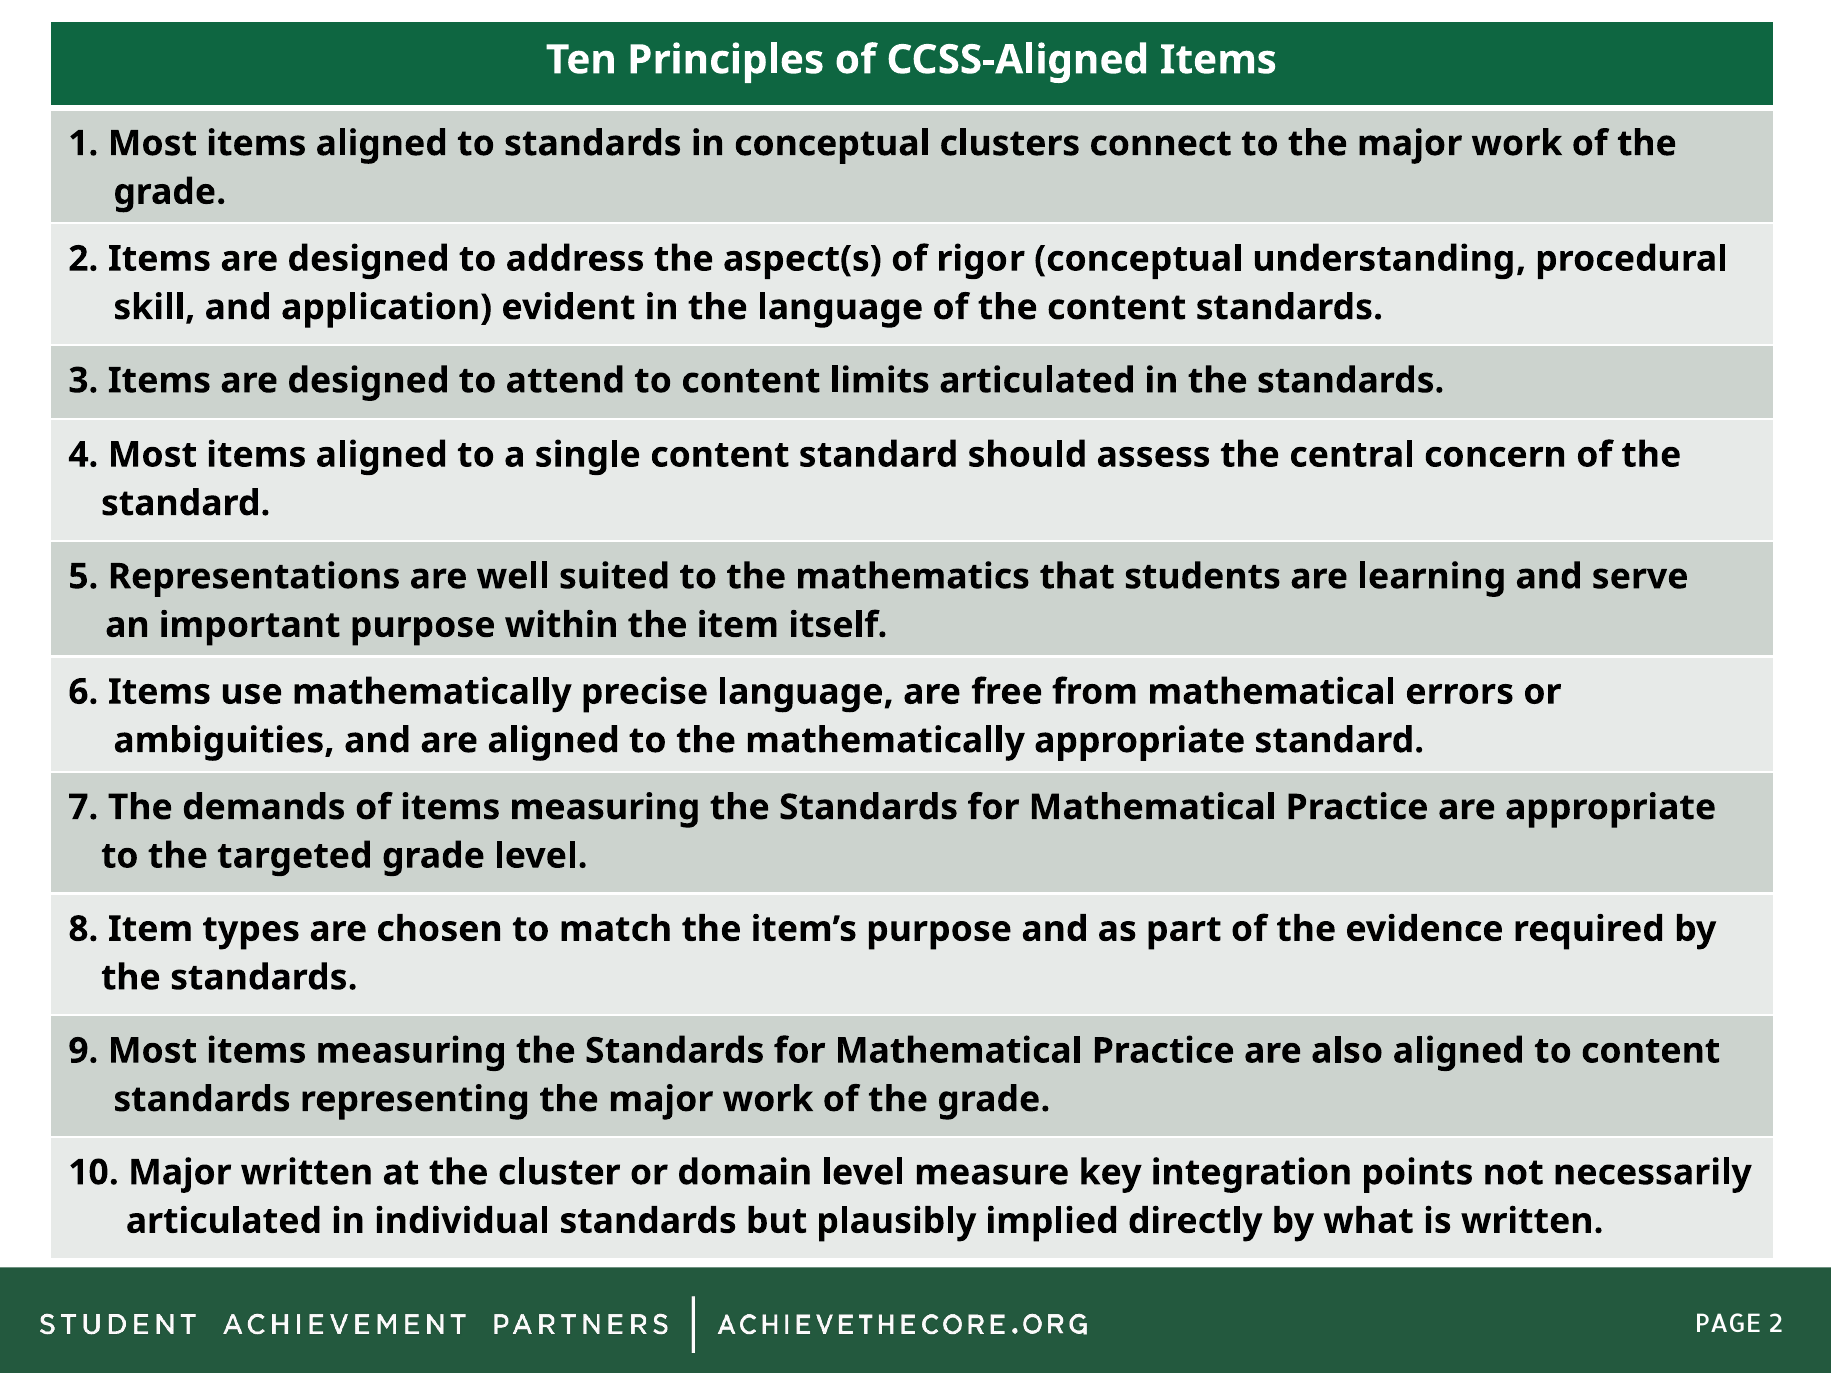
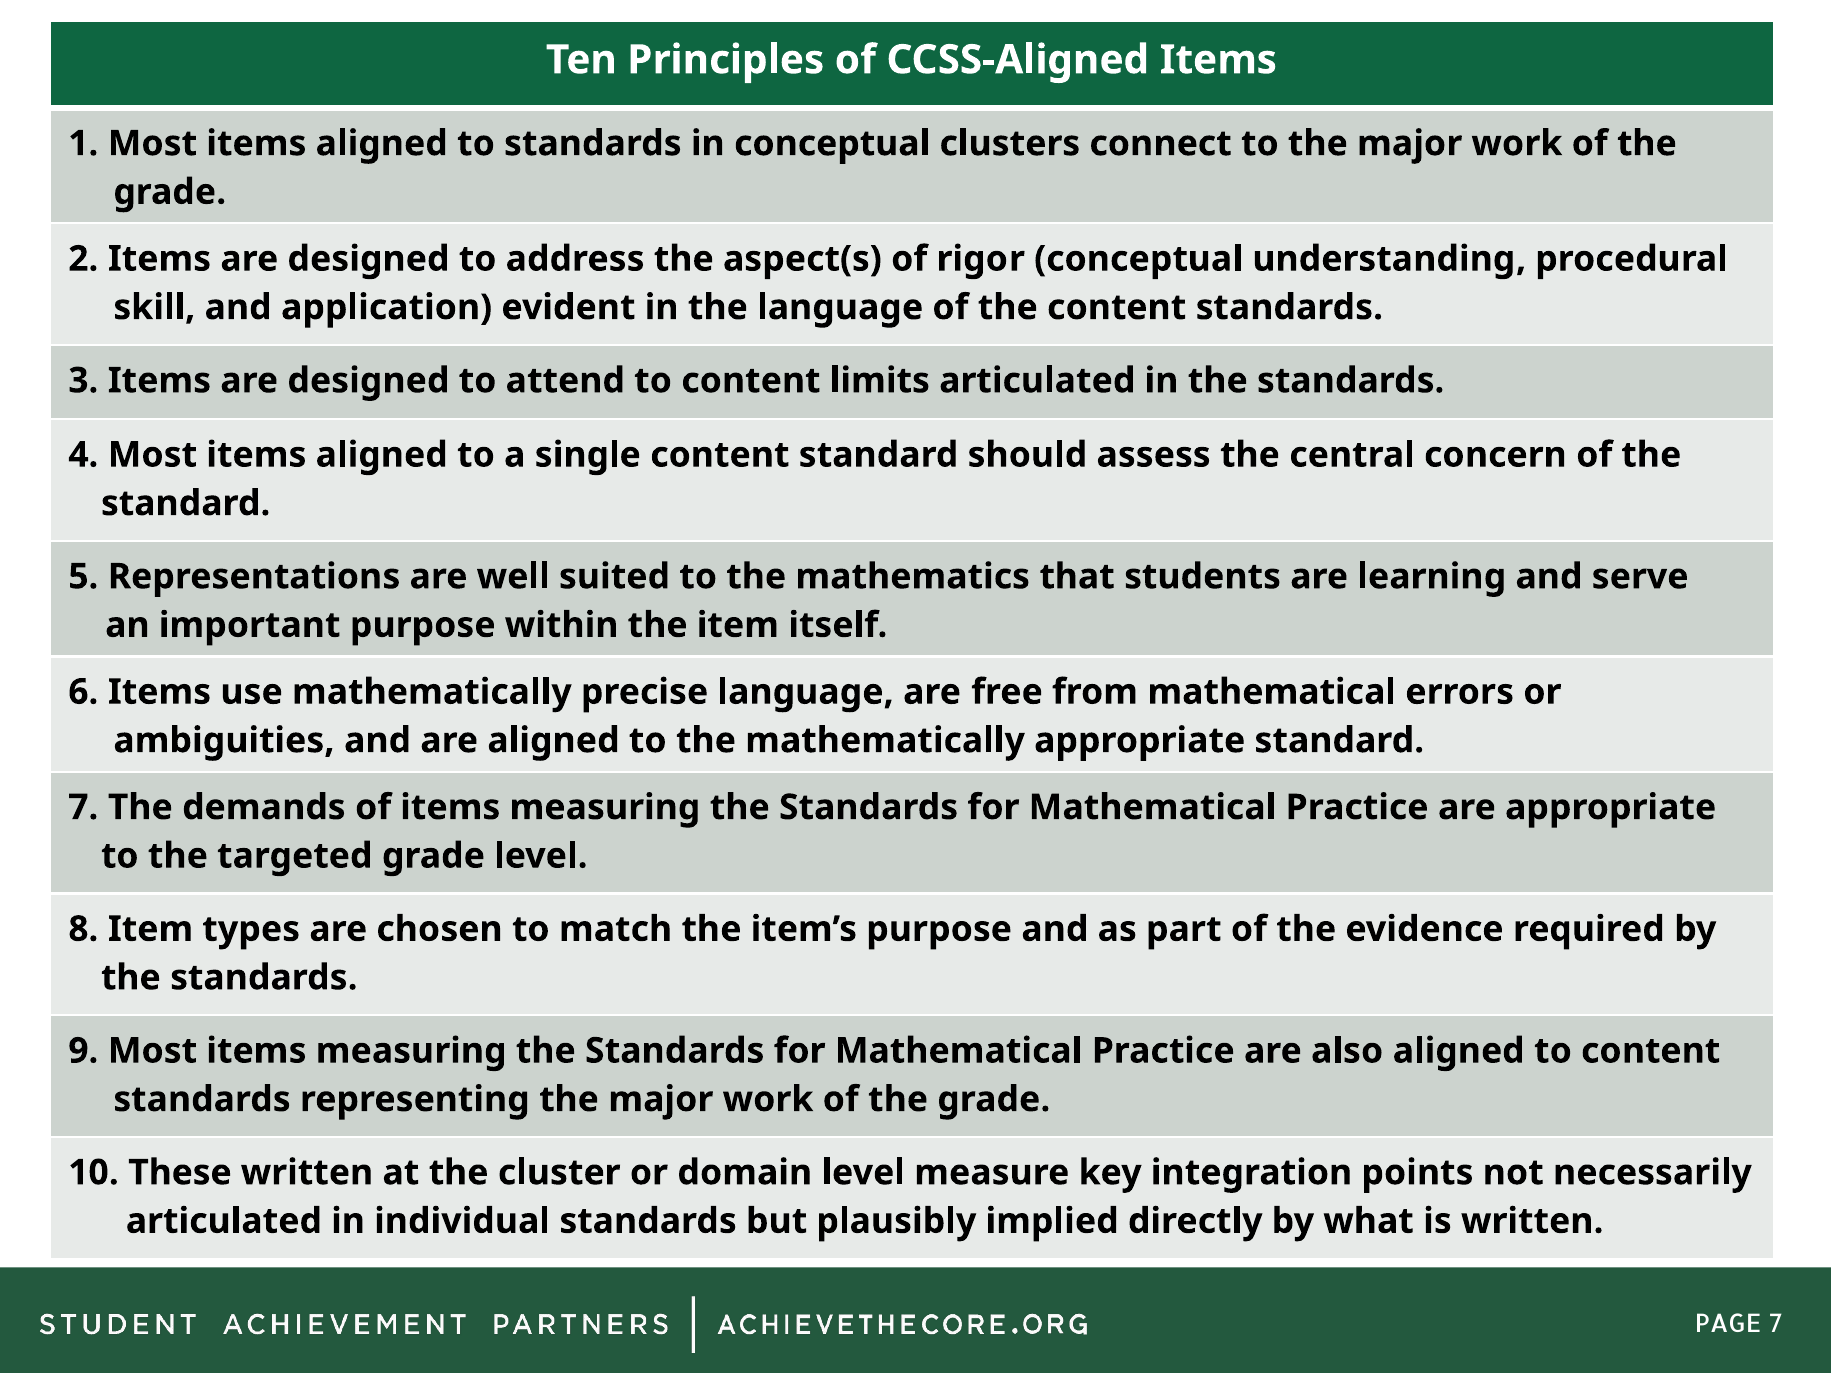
10 Major: Major -> These (180, 1173)
2: 2 -> 7 (1776, 1324)
